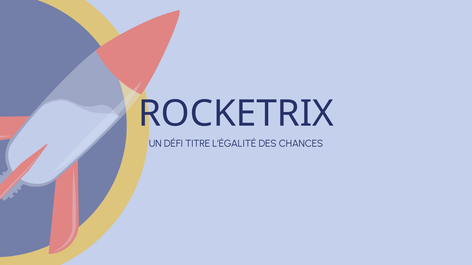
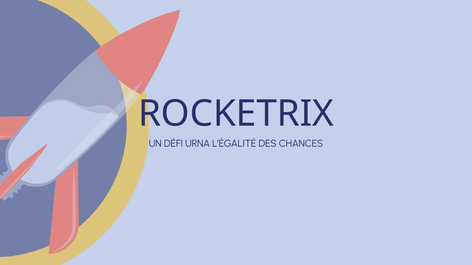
TITRE: TITRE -> URNA (198, 144)
